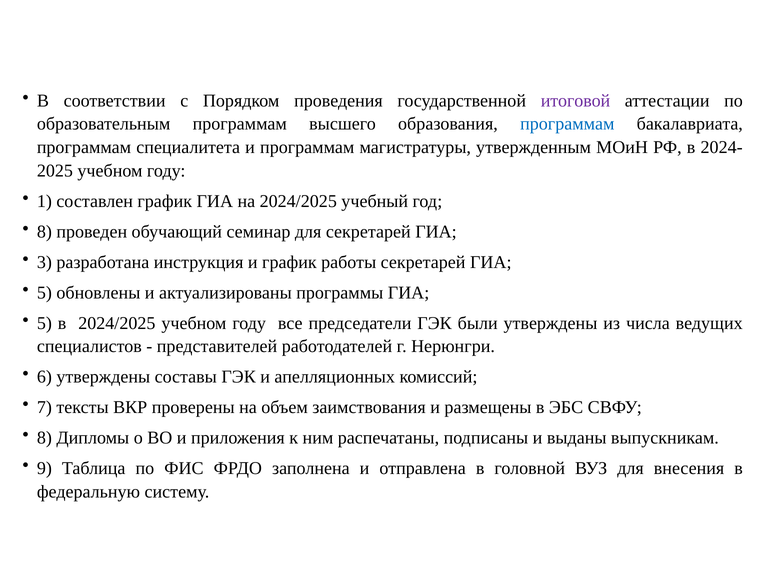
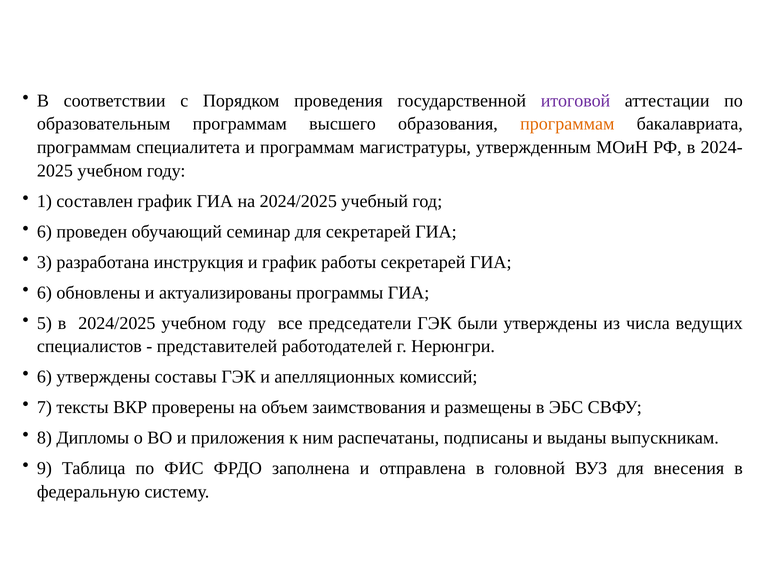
программам colour: blue -> orange (567, 124)
8: 8 -> 6 (44, 232)
5: 5 -> 6 (44, 293)
